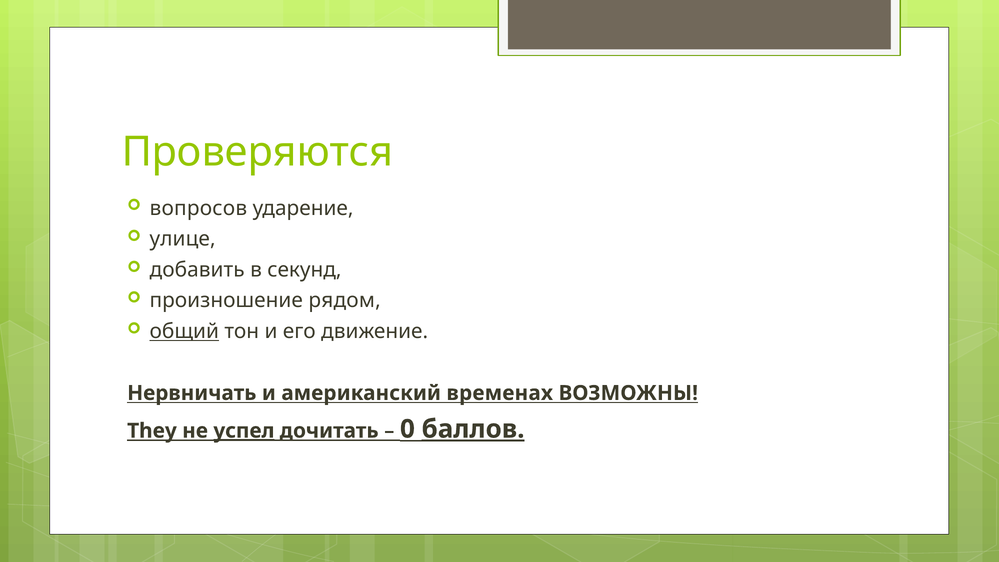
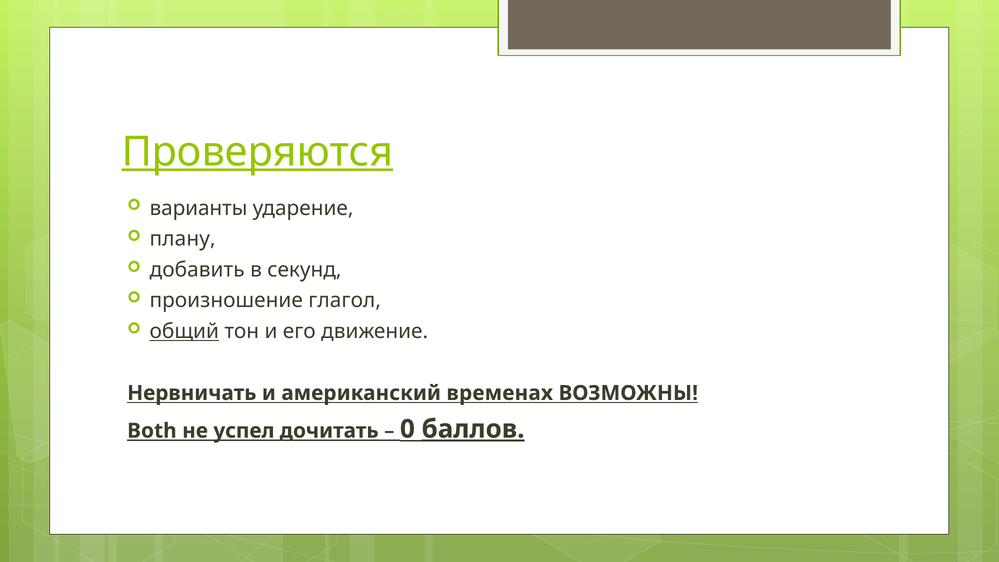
Проверяются underline: none -> present (257, 152)
вопросов: вопросов -> варианты (199, 208)
улице: улице -> плану (183, 239)
рядом: рядом -> глагол (345, 301)
They: They -> Both (152, 431)
успел underline: present -> none (244, 431)
